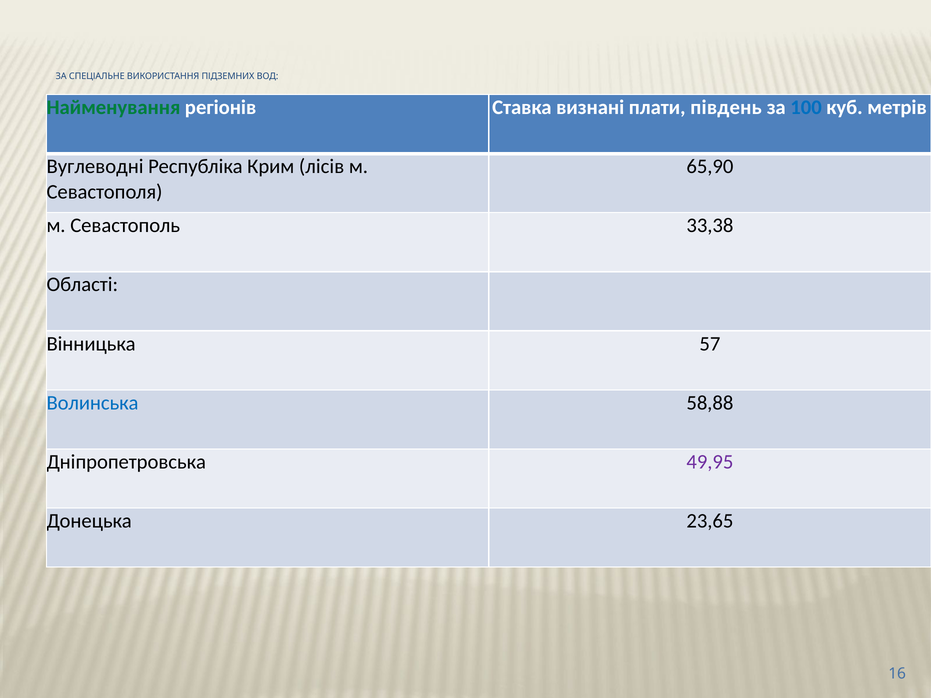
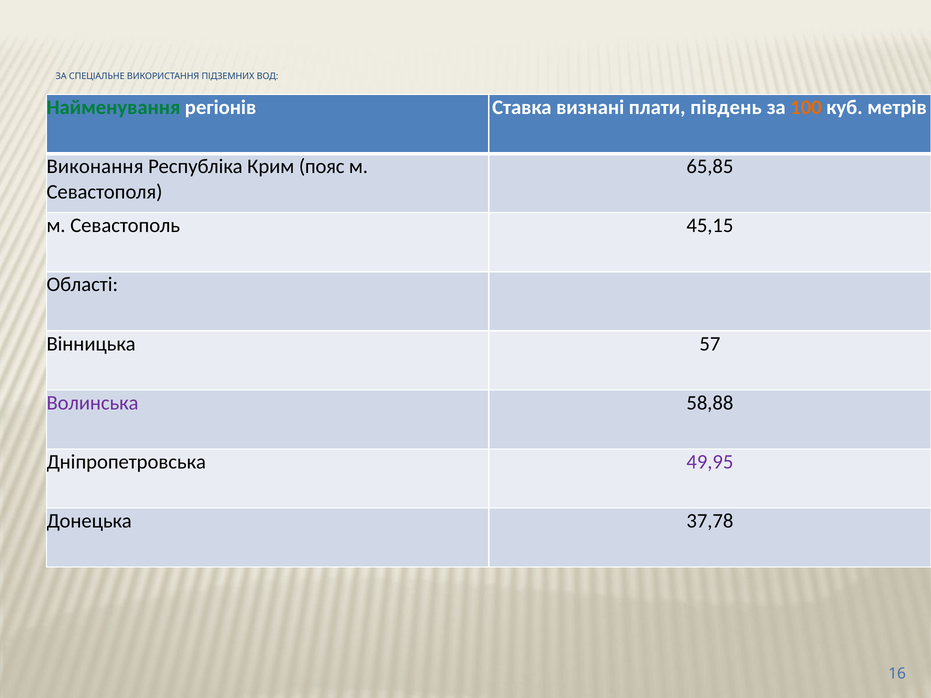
100 colour: blue -> orange (806, 107)
Вуглеводні: Вуглеводні -> Виконання (95, 167)
лісів: лісів -> пояс (322, 167)
65,90: 65,90 -> 65,85 (710, 167)
33,38: 33,38 -> 45,15 (710, 226)
Волинська colour: blue -> purple (93, 403)
23,65: 23,65 -> 37,78 (710, 521)
